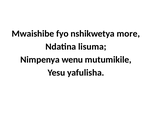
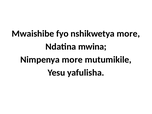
lisuma: lisuma -> mwina (92, 47)
Nimpenya wenu: wenu -> more (72, 60)
